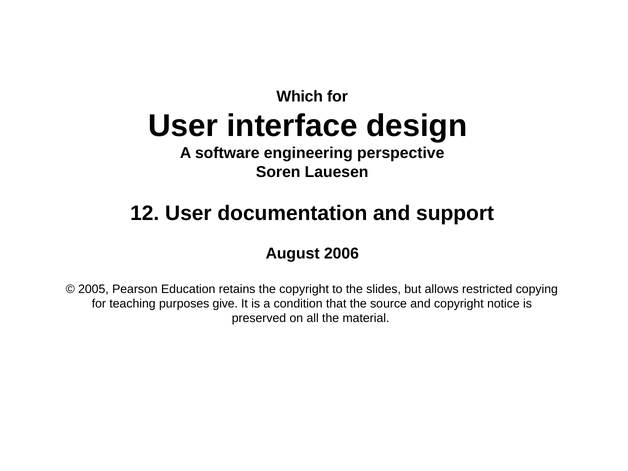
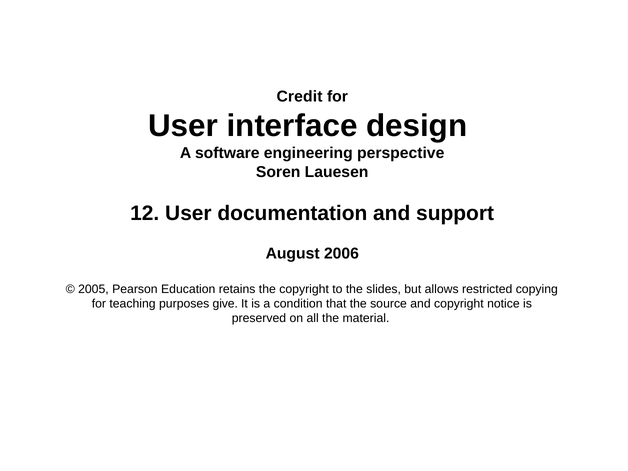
Which: Which -> Credit (300, 97)
